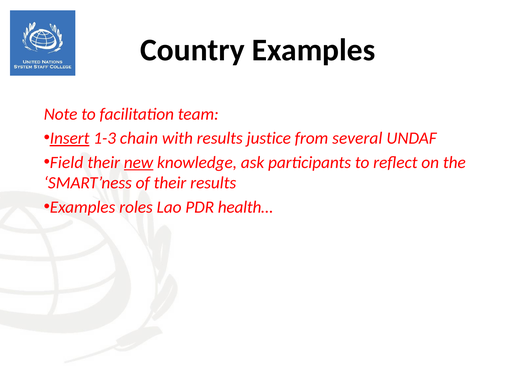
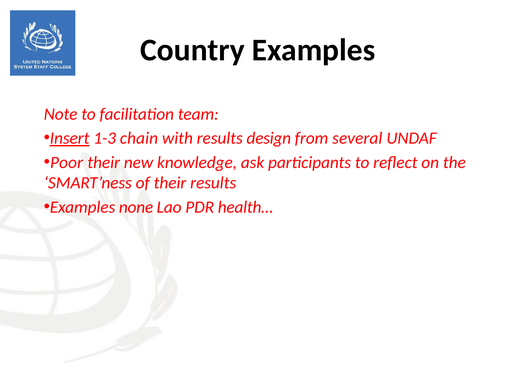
justice: justice -> design (269, 138)
Field: Field -> Poor (67, 162)
new underline: present -> none (139, 162)
roles: roles -> none (136, 207)
